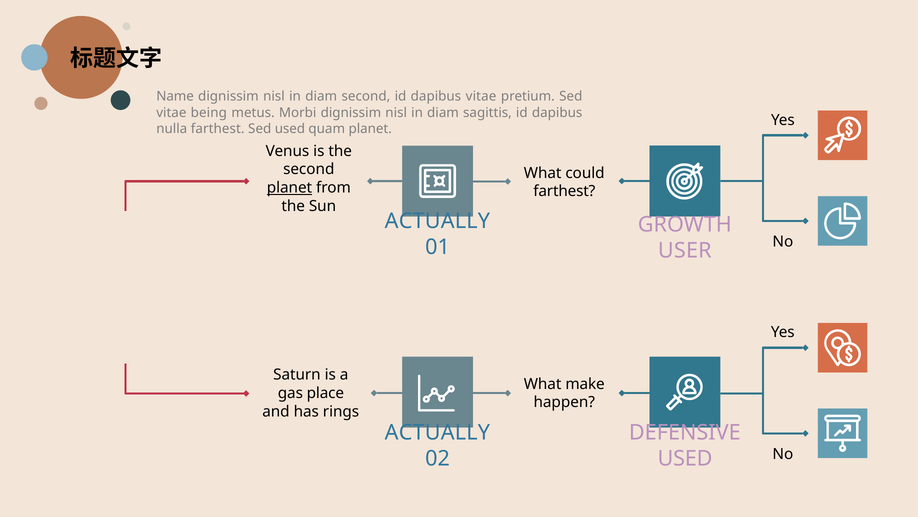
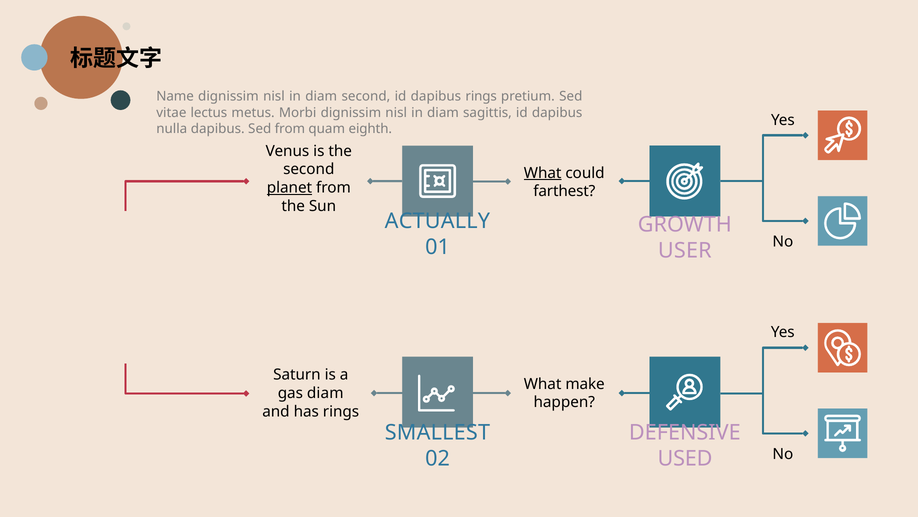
dapibus vitae: vitae -> rings (481, 96)
being: being -> lectus (209, 112)
nulla farthest: farthest -> dapibus (218, 129)
Sed used: used -> from (290, 129)
quam planet: planet -> eighth (370, 129)
What underline: none -> present (543, 173)
gas place: place -> diam (325, 393)
ACTUALLY: ACTUALLY -> SMALLEST (437, 432)
